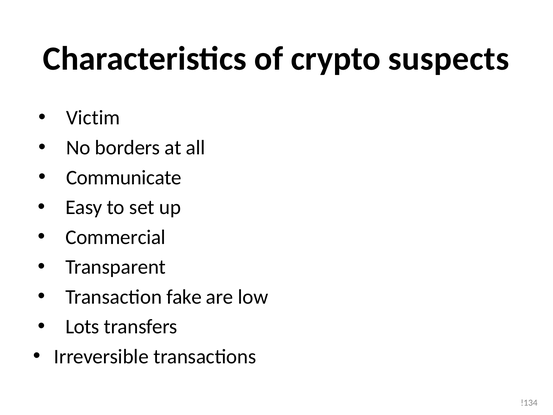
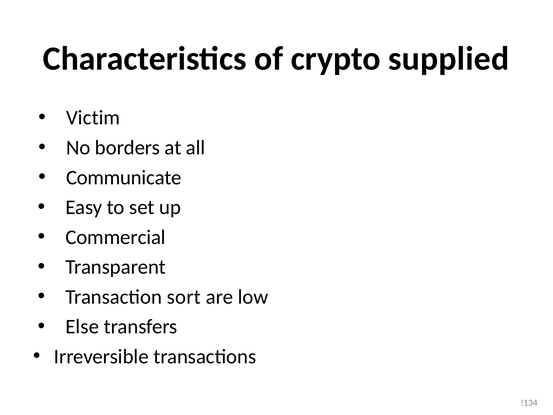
suspects: suspects -> supplied (449, 59)
fake: fake -> sort (184, 297)
Lots: Lots -> Else (82, 327)
